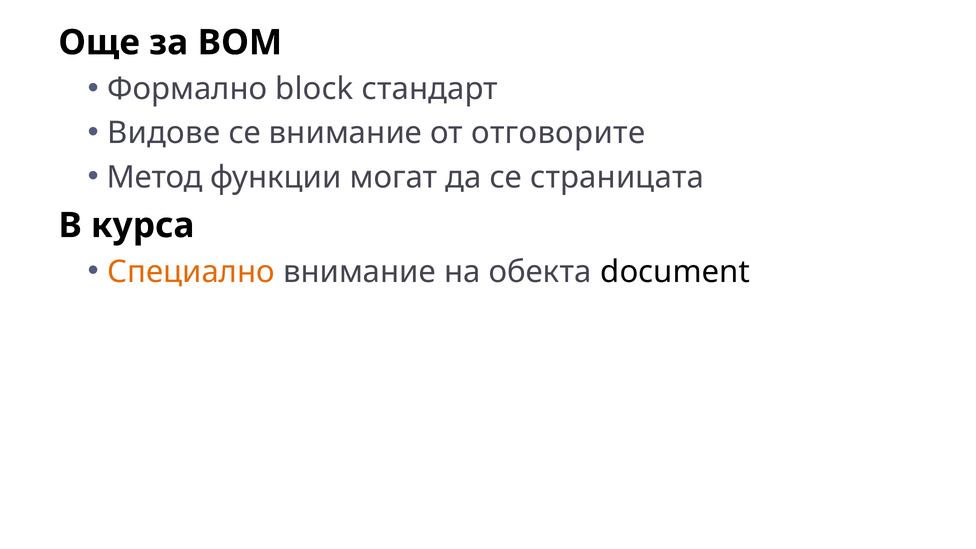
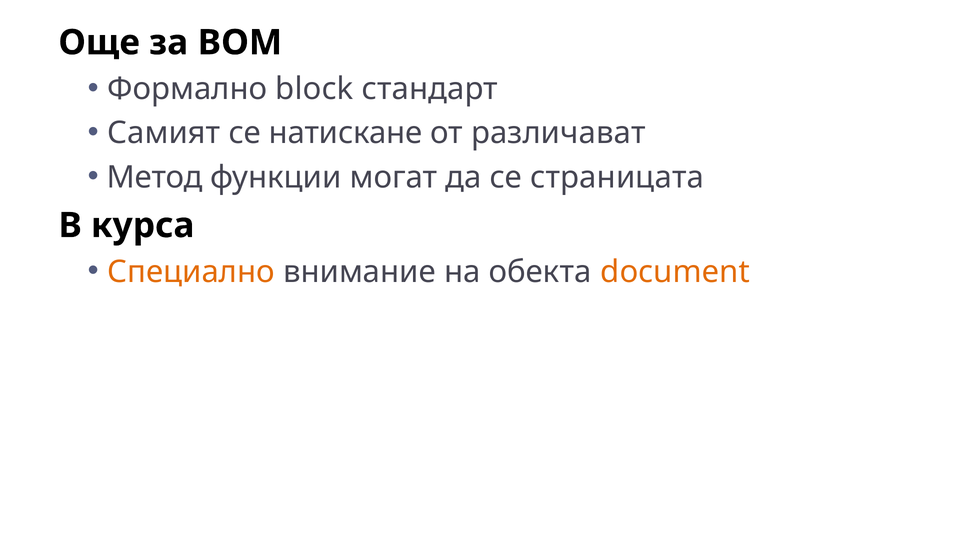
Видове: Видове -> Самият (164, 133)
се внимание: внимание -> натискане (346, 133)
отговорите: отговорите -> различават (558, 133)
document colour: black -> orange (675, 272)
